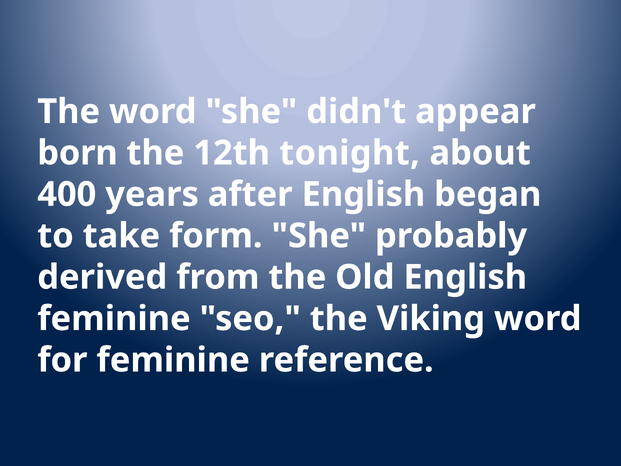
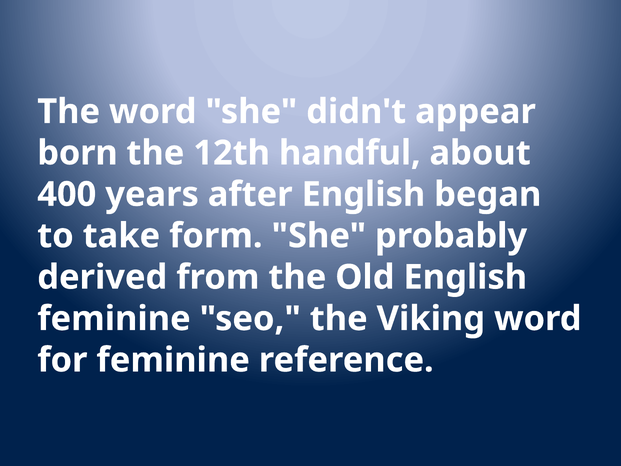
tonight: tonight -> handful (350, 153)
